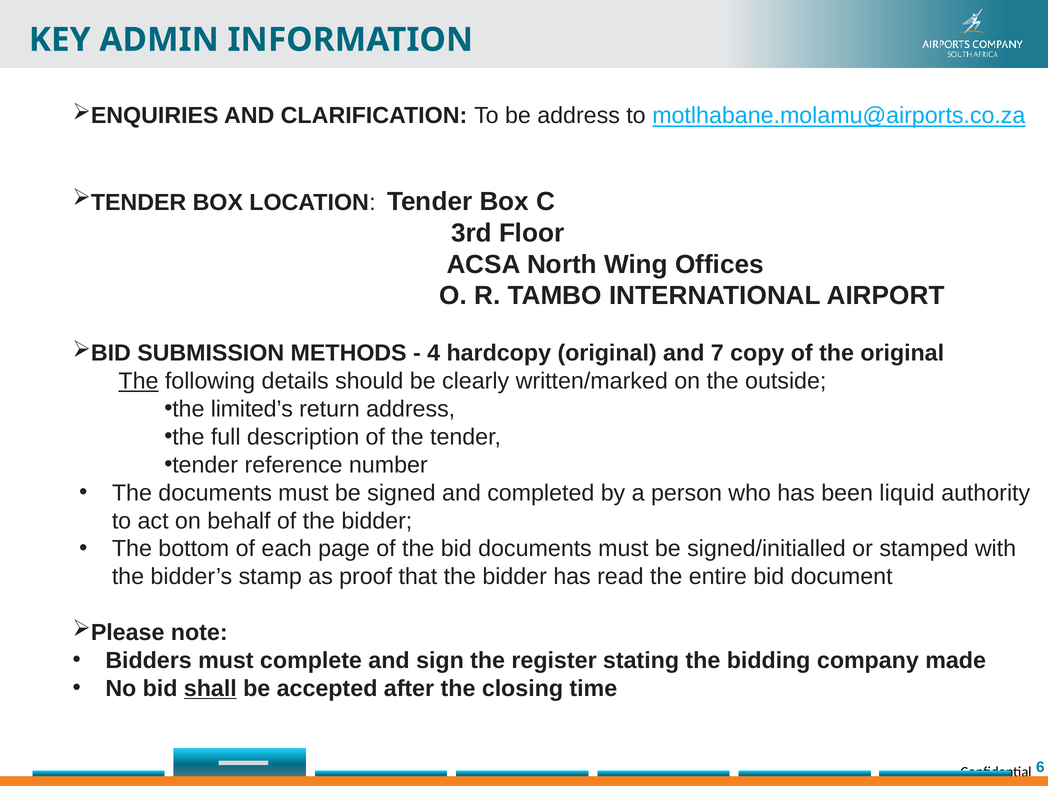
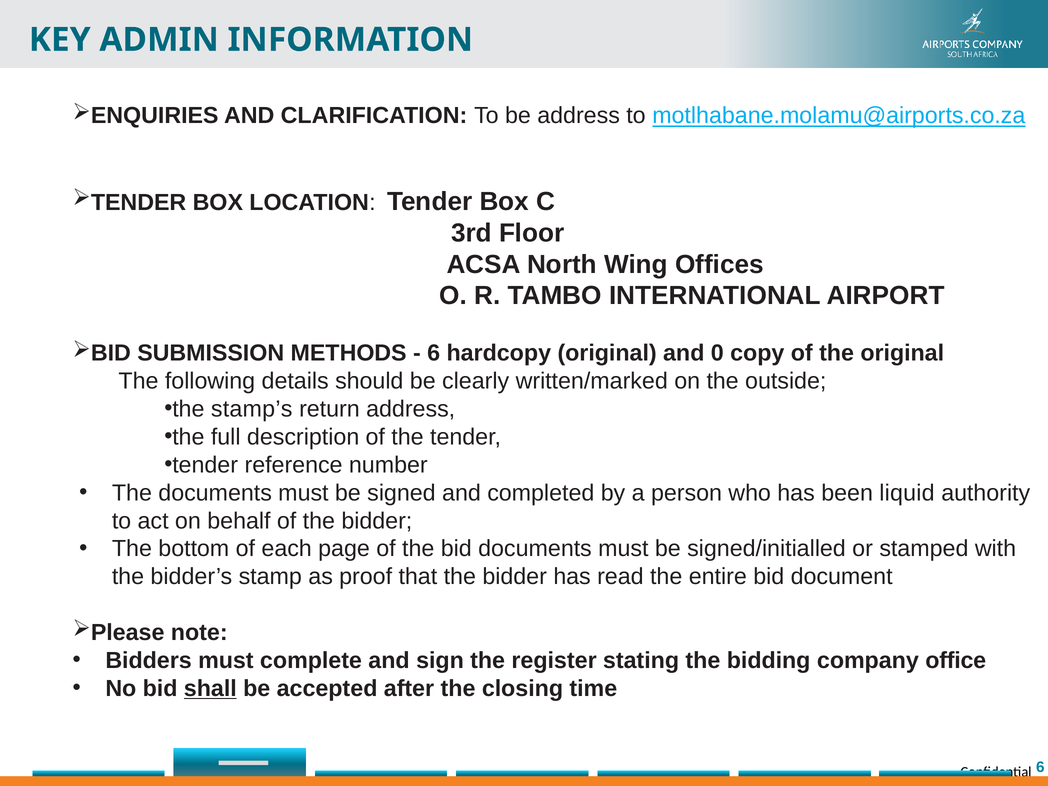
4: 4 -> 6 (434, 353)
7: 7 -> 0 (717, 353)
The underline: present -> none (139, 381)
limited’s: limited’s -> stamp’s (252, 409)
made: made -> office (956, 661)
